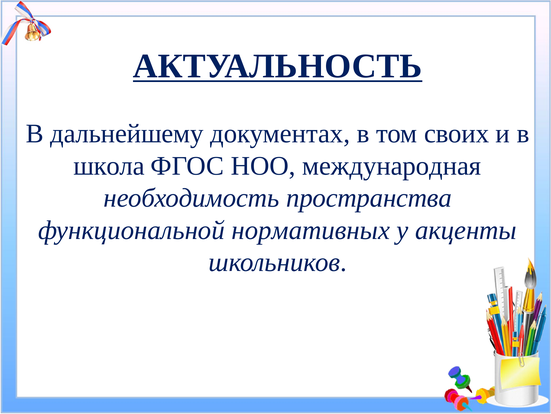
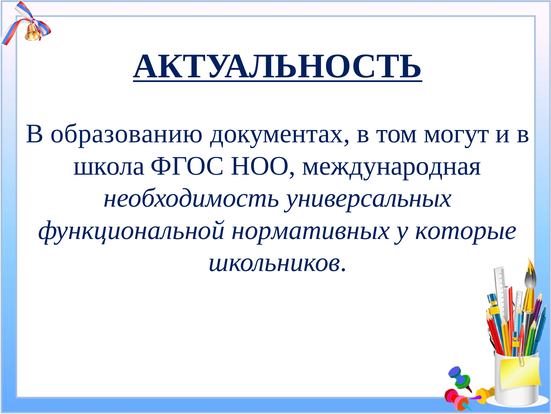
дальнейшему: дальнейшему -> образованию (127, 133)
своих: своих -> могут (457, 133)
пространства: пространства -> универсальных (369, 198)
акценты: акценты -> которые (466, 230)
